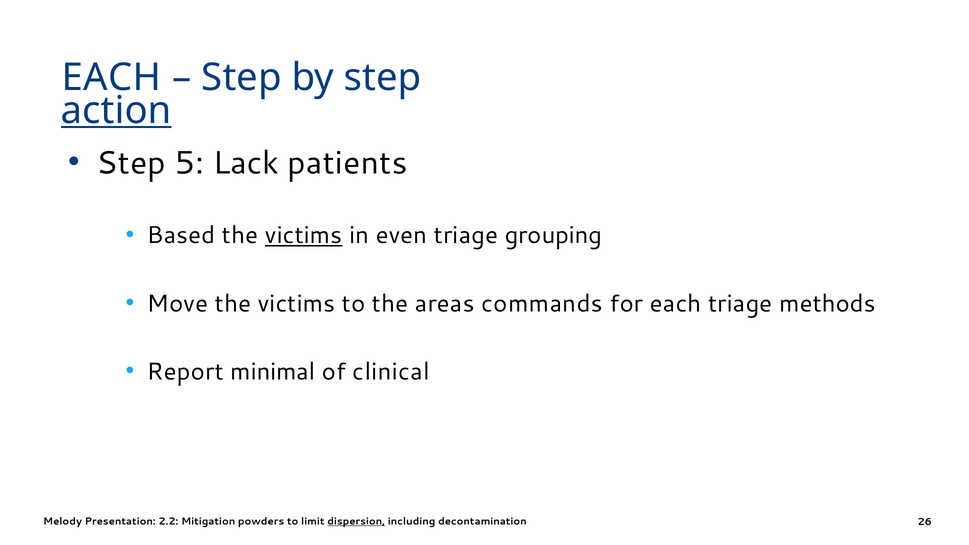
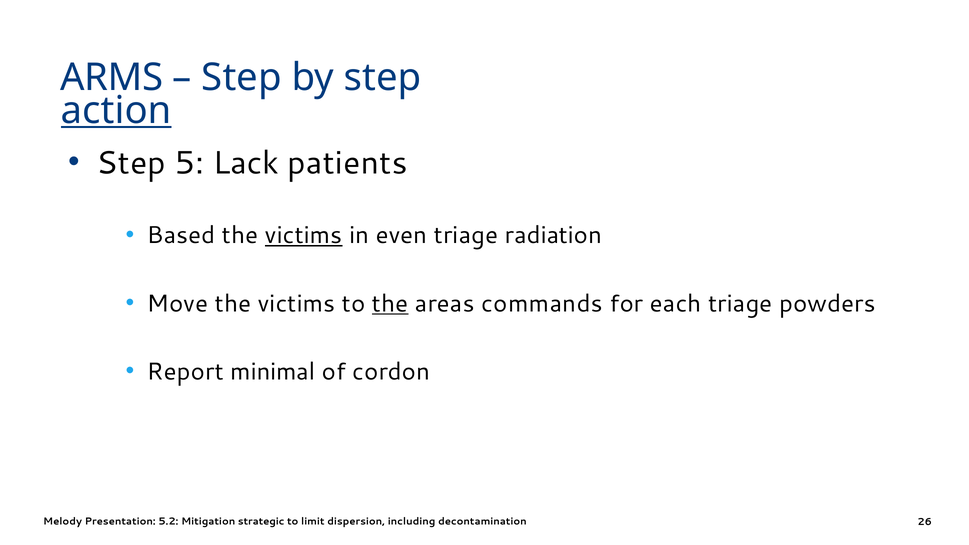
EACH: EACH -> ARMS (112, 77)
grouping: grouping -> radiation (553, 235)
the underline: none -> present (390, 304)
methods: methods -> powders (828, 304)
clinical: clinical -> cordon (391, 372)
2.2: 2.2 -> 5.2 (168, 522)
powders: powders -> strategic (261, 522)
dispersion underline: present -> none (356, 522)
